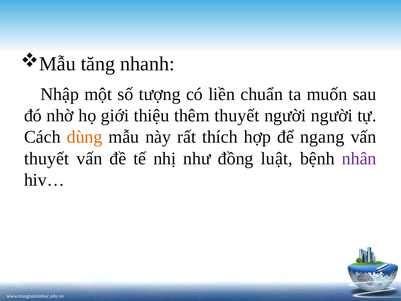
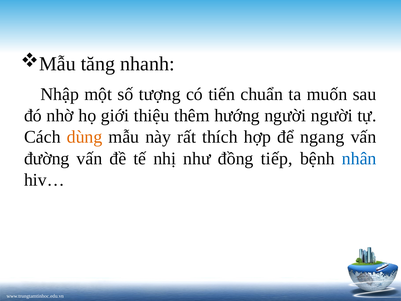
liền: liền -> tiến (222, 94)
thêm thuyết: thuyết -> hướng (237, 116)
thuyết: thuyết -> đường (47, 158)
luật: luật -> tiếp (277, 158)
nhân colour: purple -> blue (359, 158)
